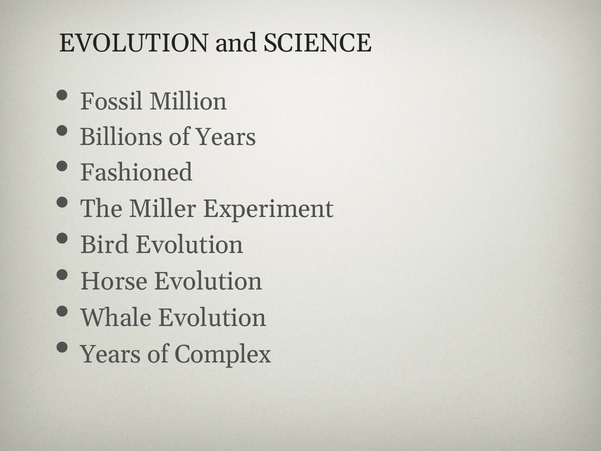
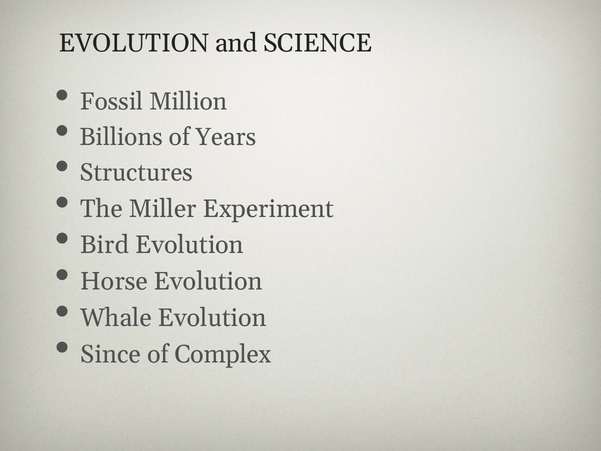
Fashioned: Fashioned -> Structures (136, 173)
Years: Years -> Since (111, 354)
